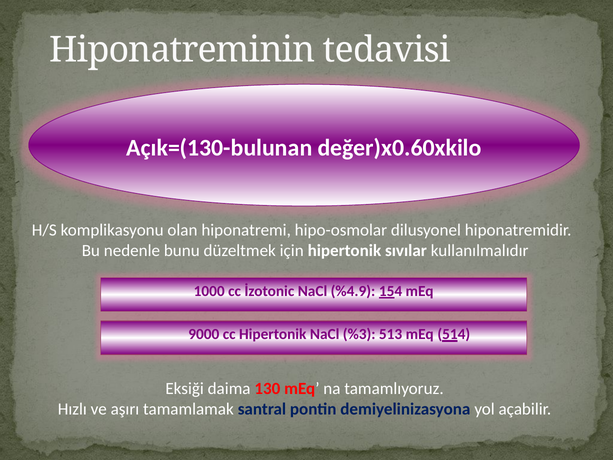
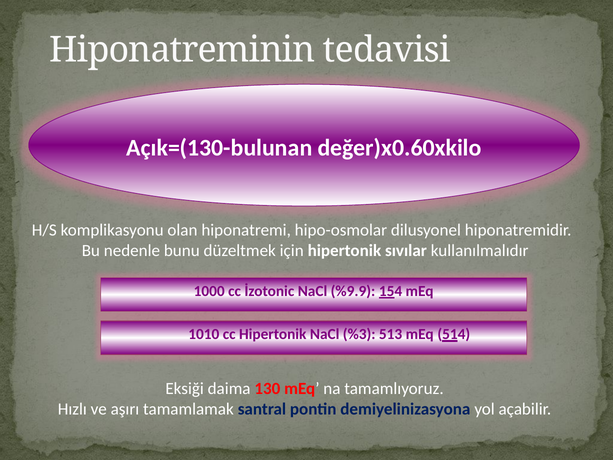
%4.9: %4.9 -> %9.9 (353, 291)
9000: 9000 -> 1010 (204, 334)
